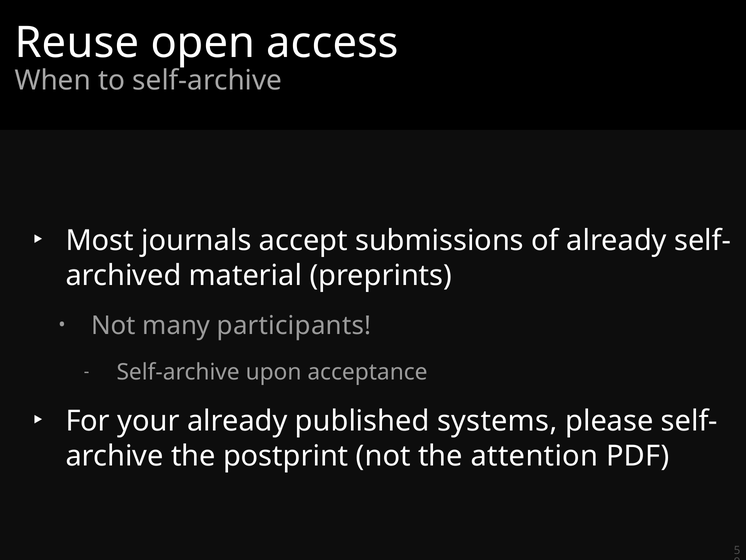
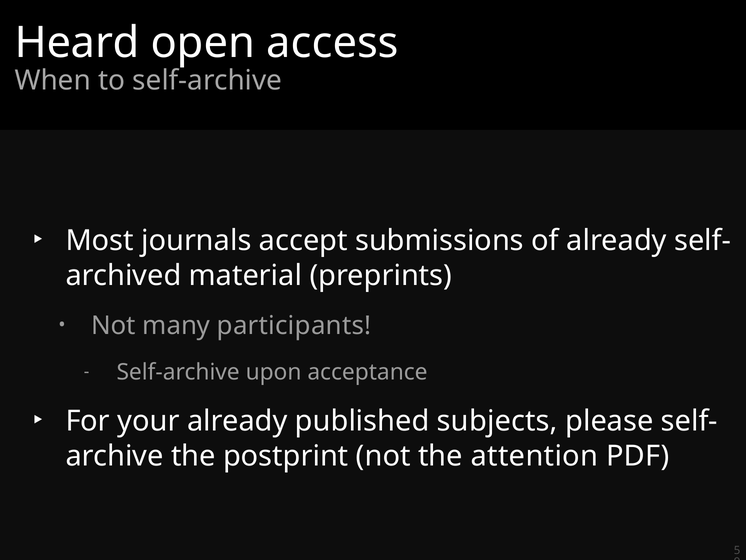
Reuse: Reuse -> Heard (77, 43)
systems: systems -> subjects (497, 421)
